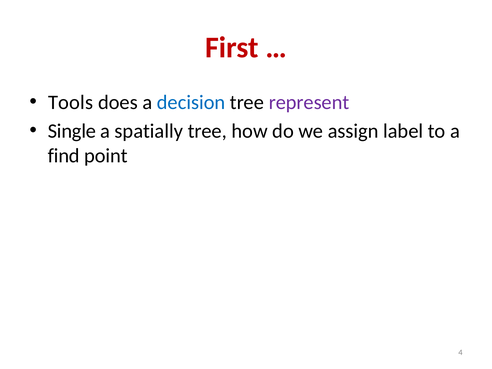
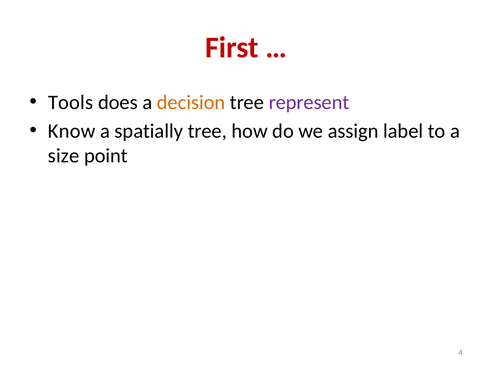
decision colour: blue -> orange (191, 102)
Single: Single -> Know (72, 131)
find: find -> size (64, 156)
